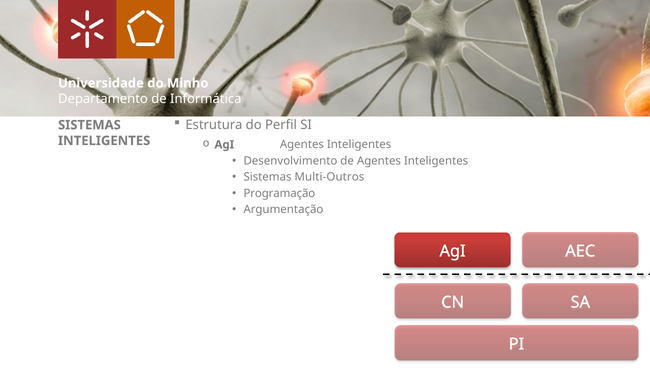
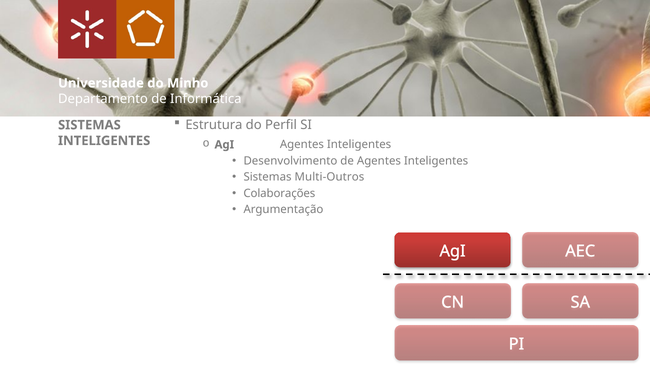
Programação: Programação -> Colaborações (279, 193)
